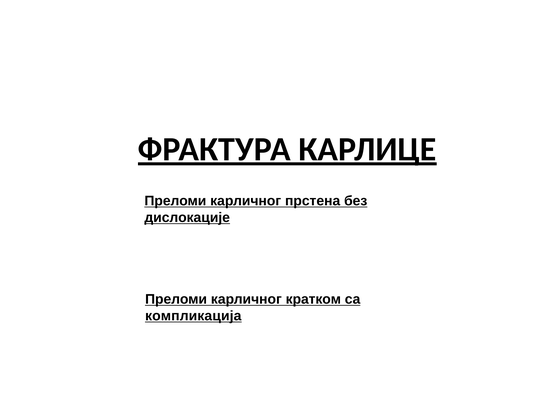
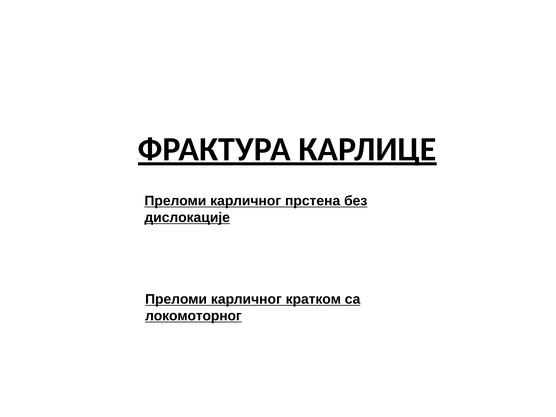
компликација: компликација -> локомоторног (193, 316)
